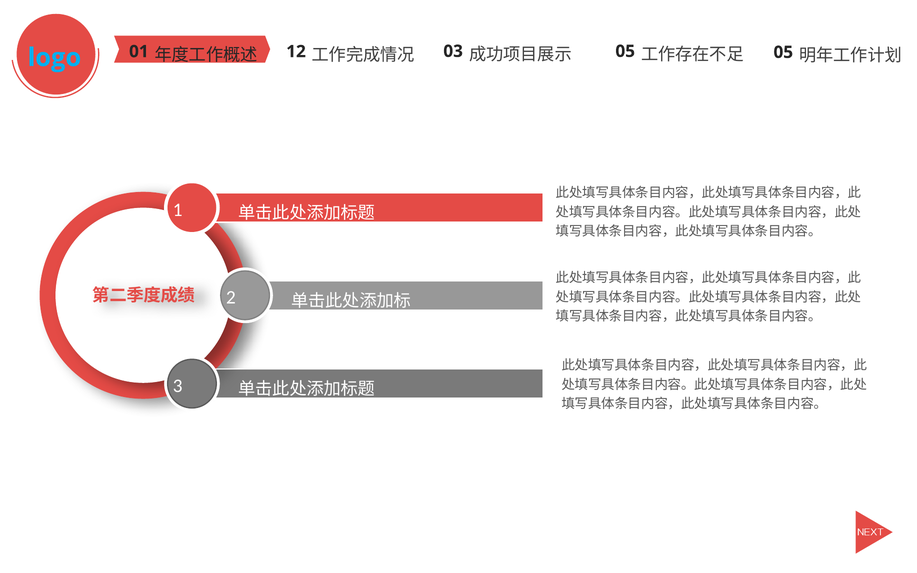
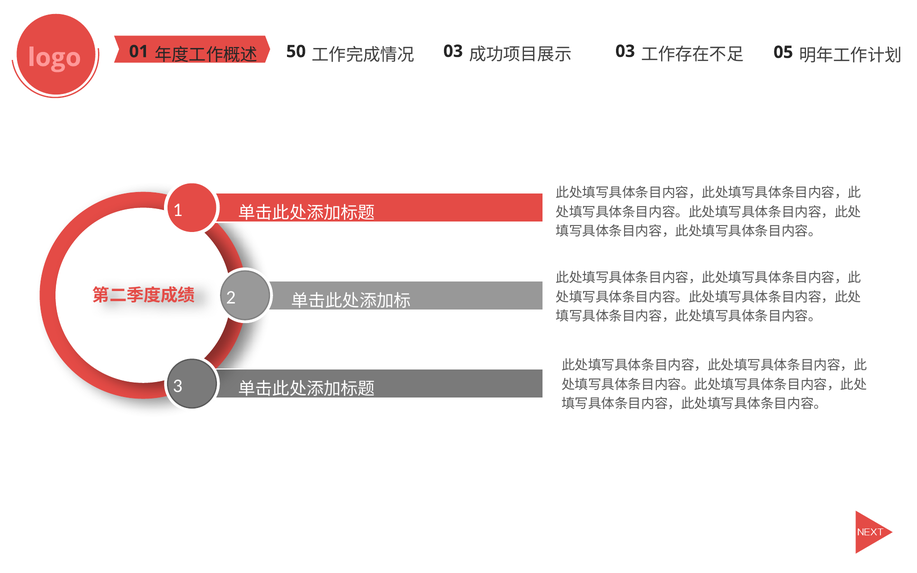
logo colour: light blue -> pink (54, 58)
12: 12 -> 50 (296, 52)
05: 05 -> 03 (625, 51)
